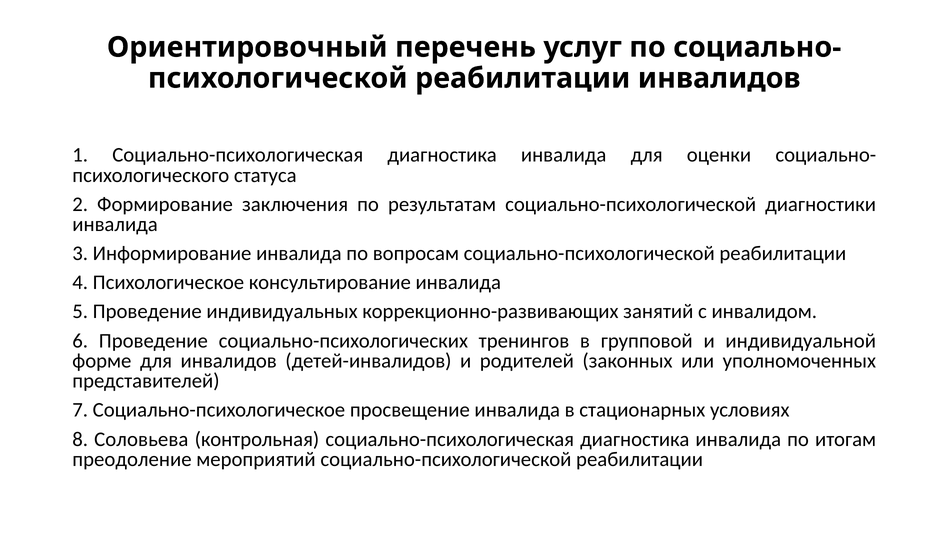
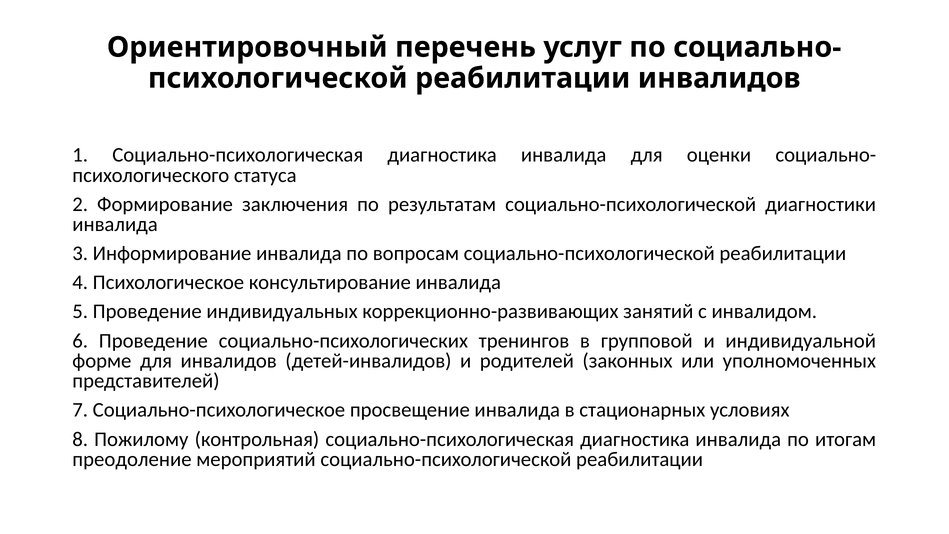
Соловьева: Соловьева -> Пожилому (141, 439)
